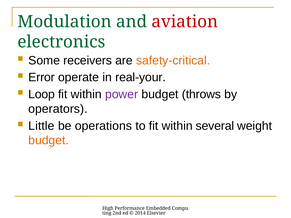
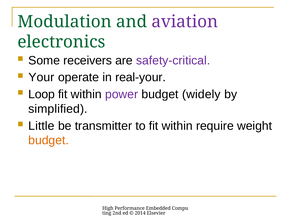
aviation colour: red -> purple (185, 22)
safety-critical colour: orange -> purple (173, 61)
Error: Error -> Your (41, 77)
throws: throws -> widely (201, 94)
operators: operators -> simplified (58, 109)
operations: operations -> transmitter (103, 126)
several: several -> require (215, 126)
